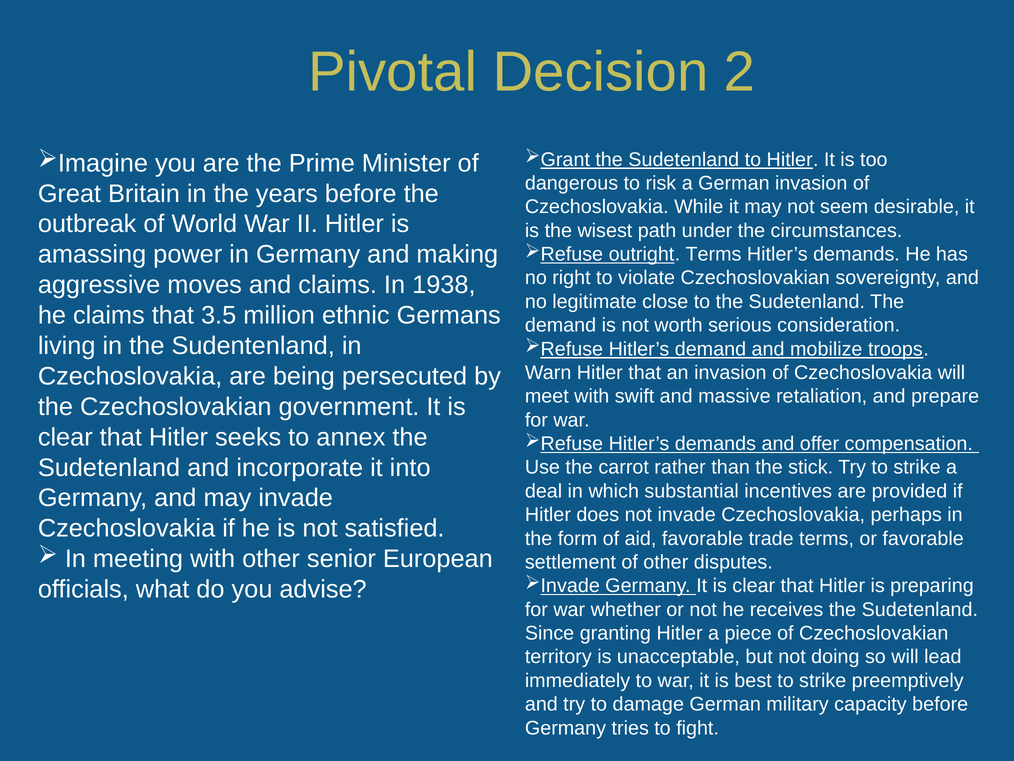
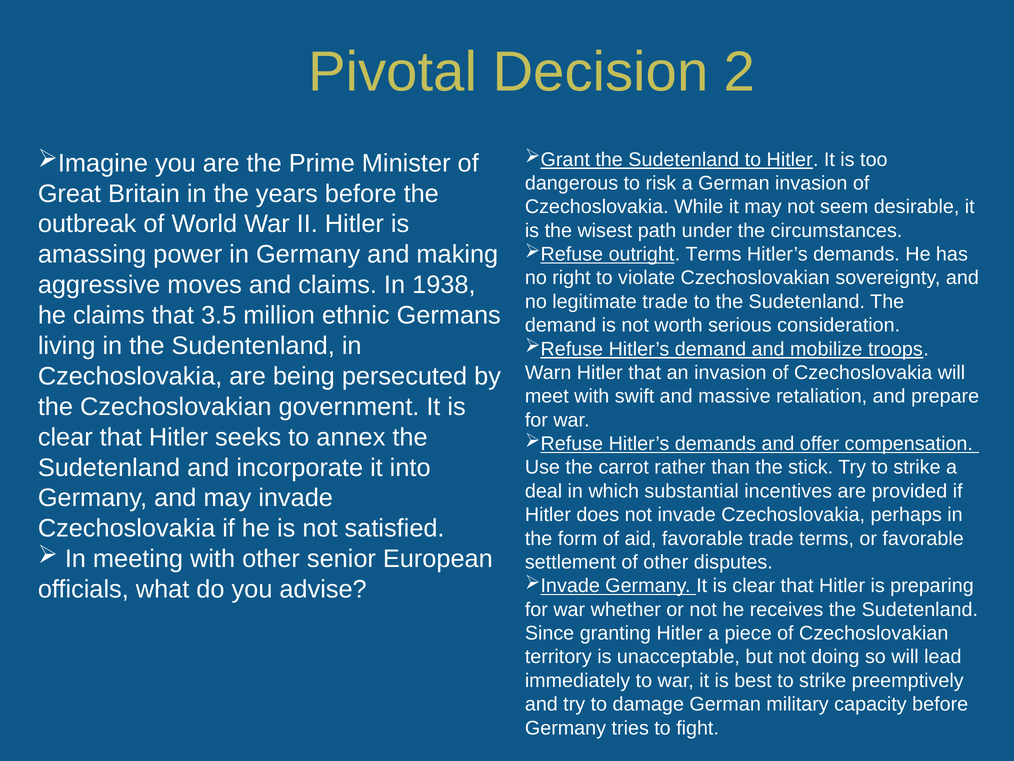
legitimate close: close -> trade (665, 301)
